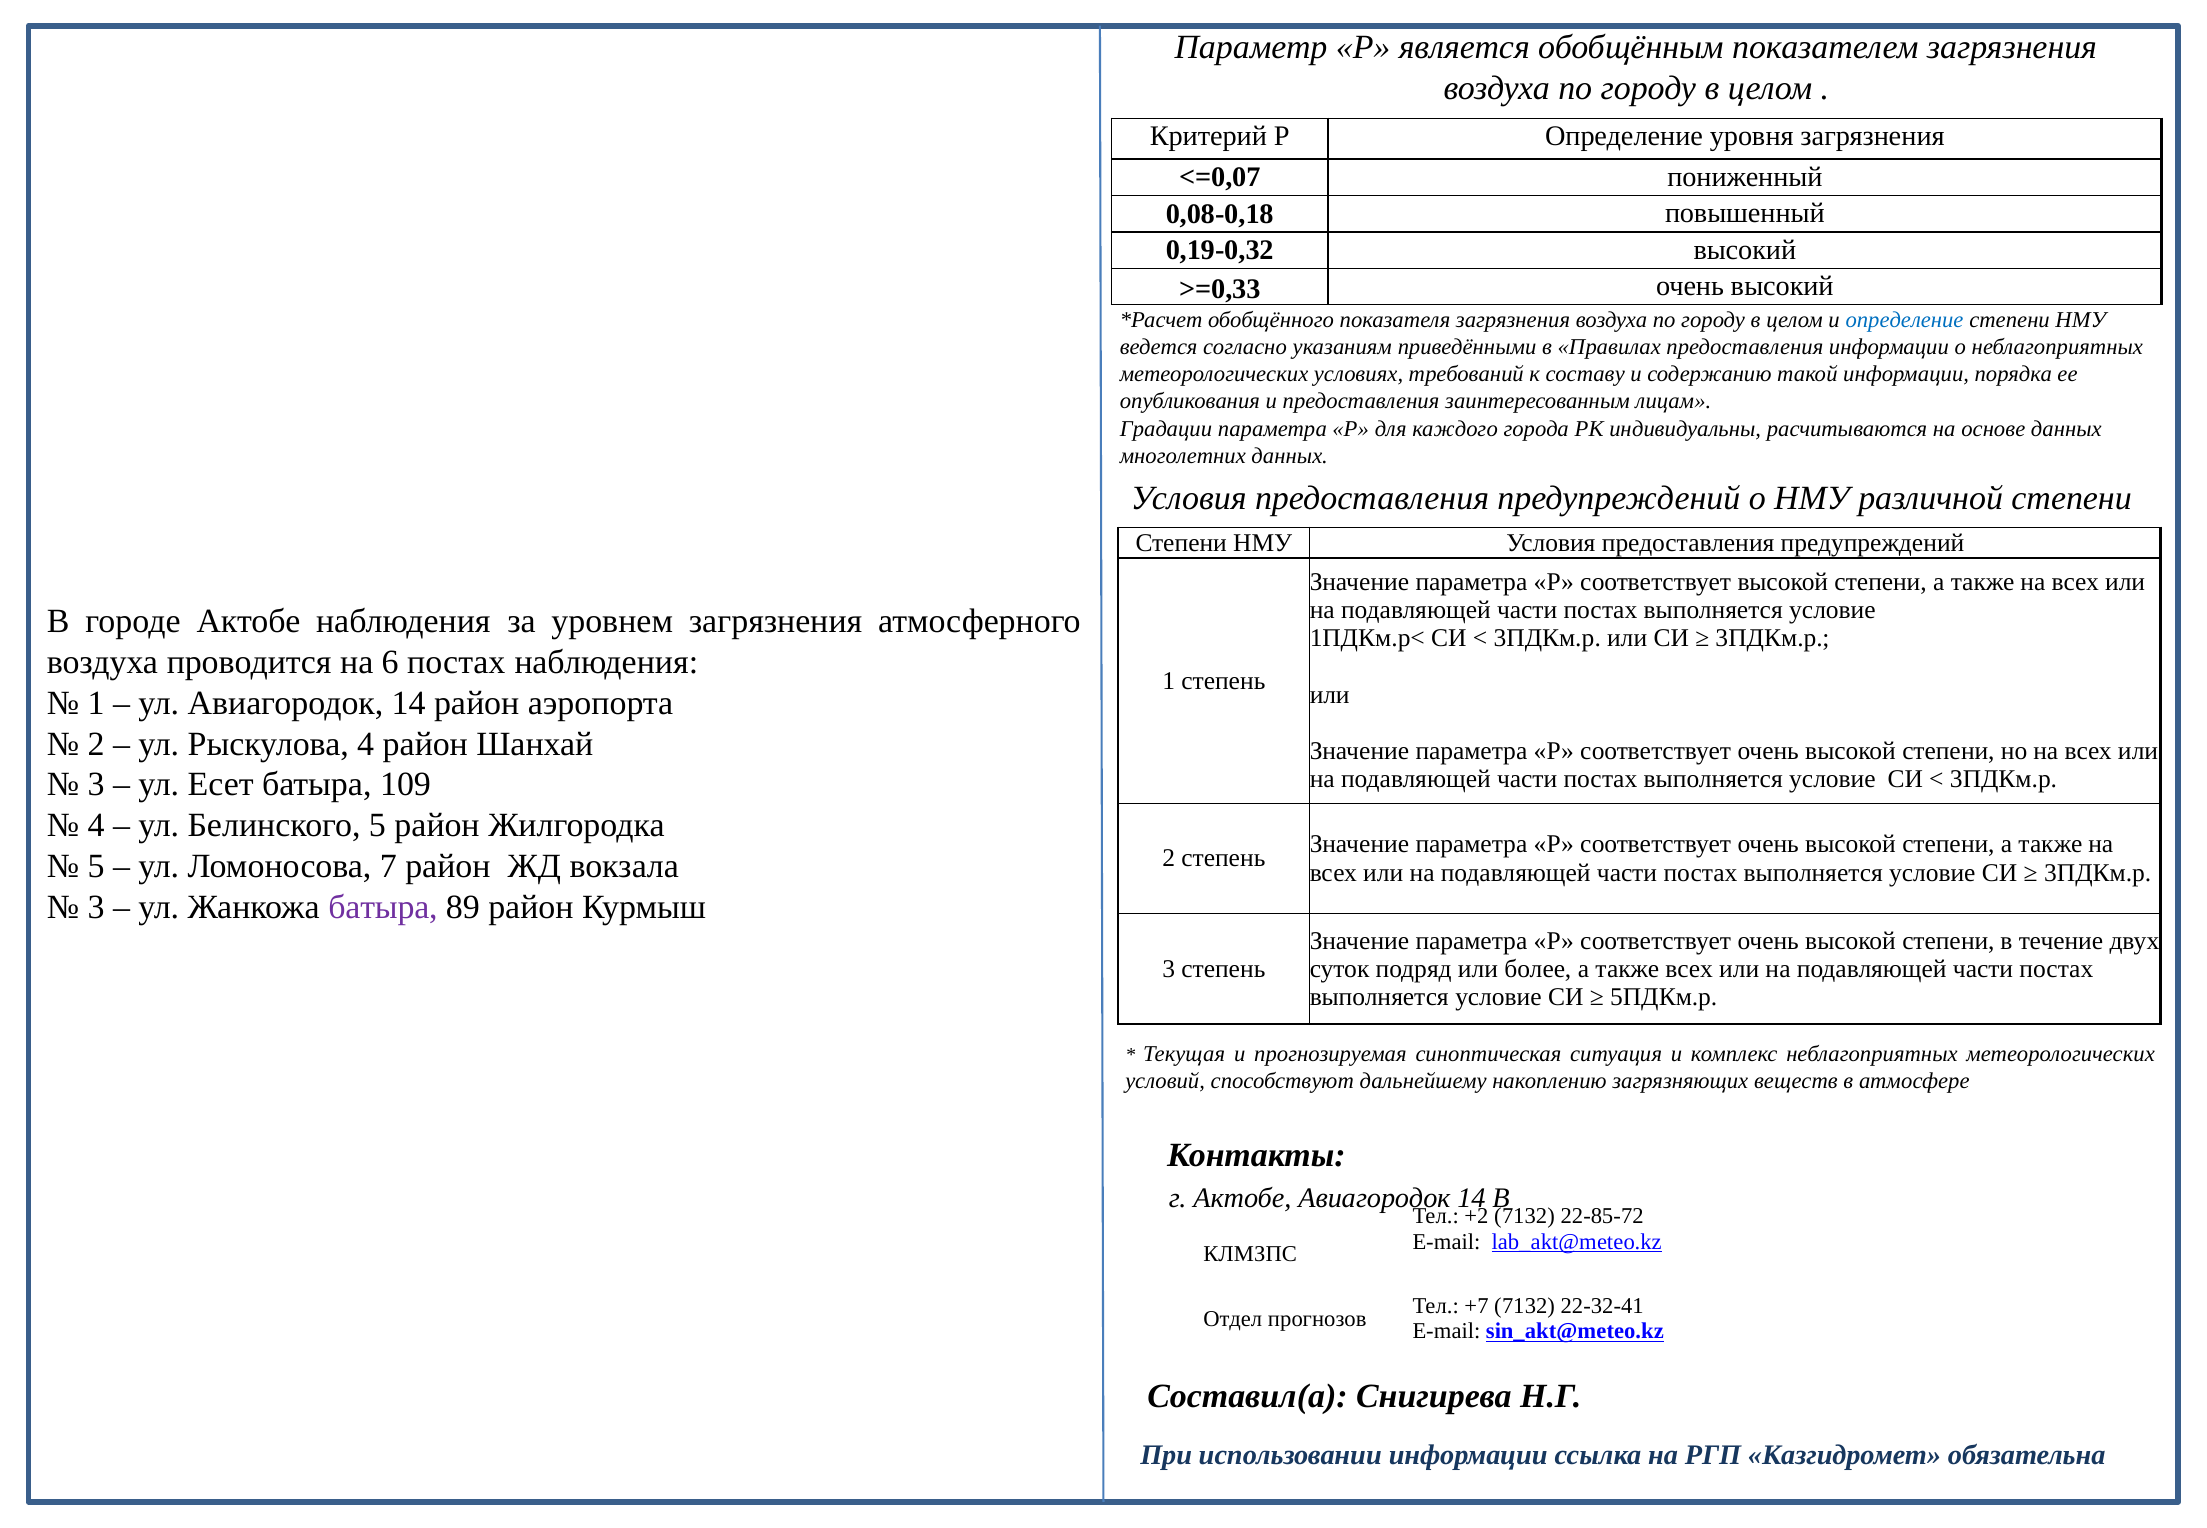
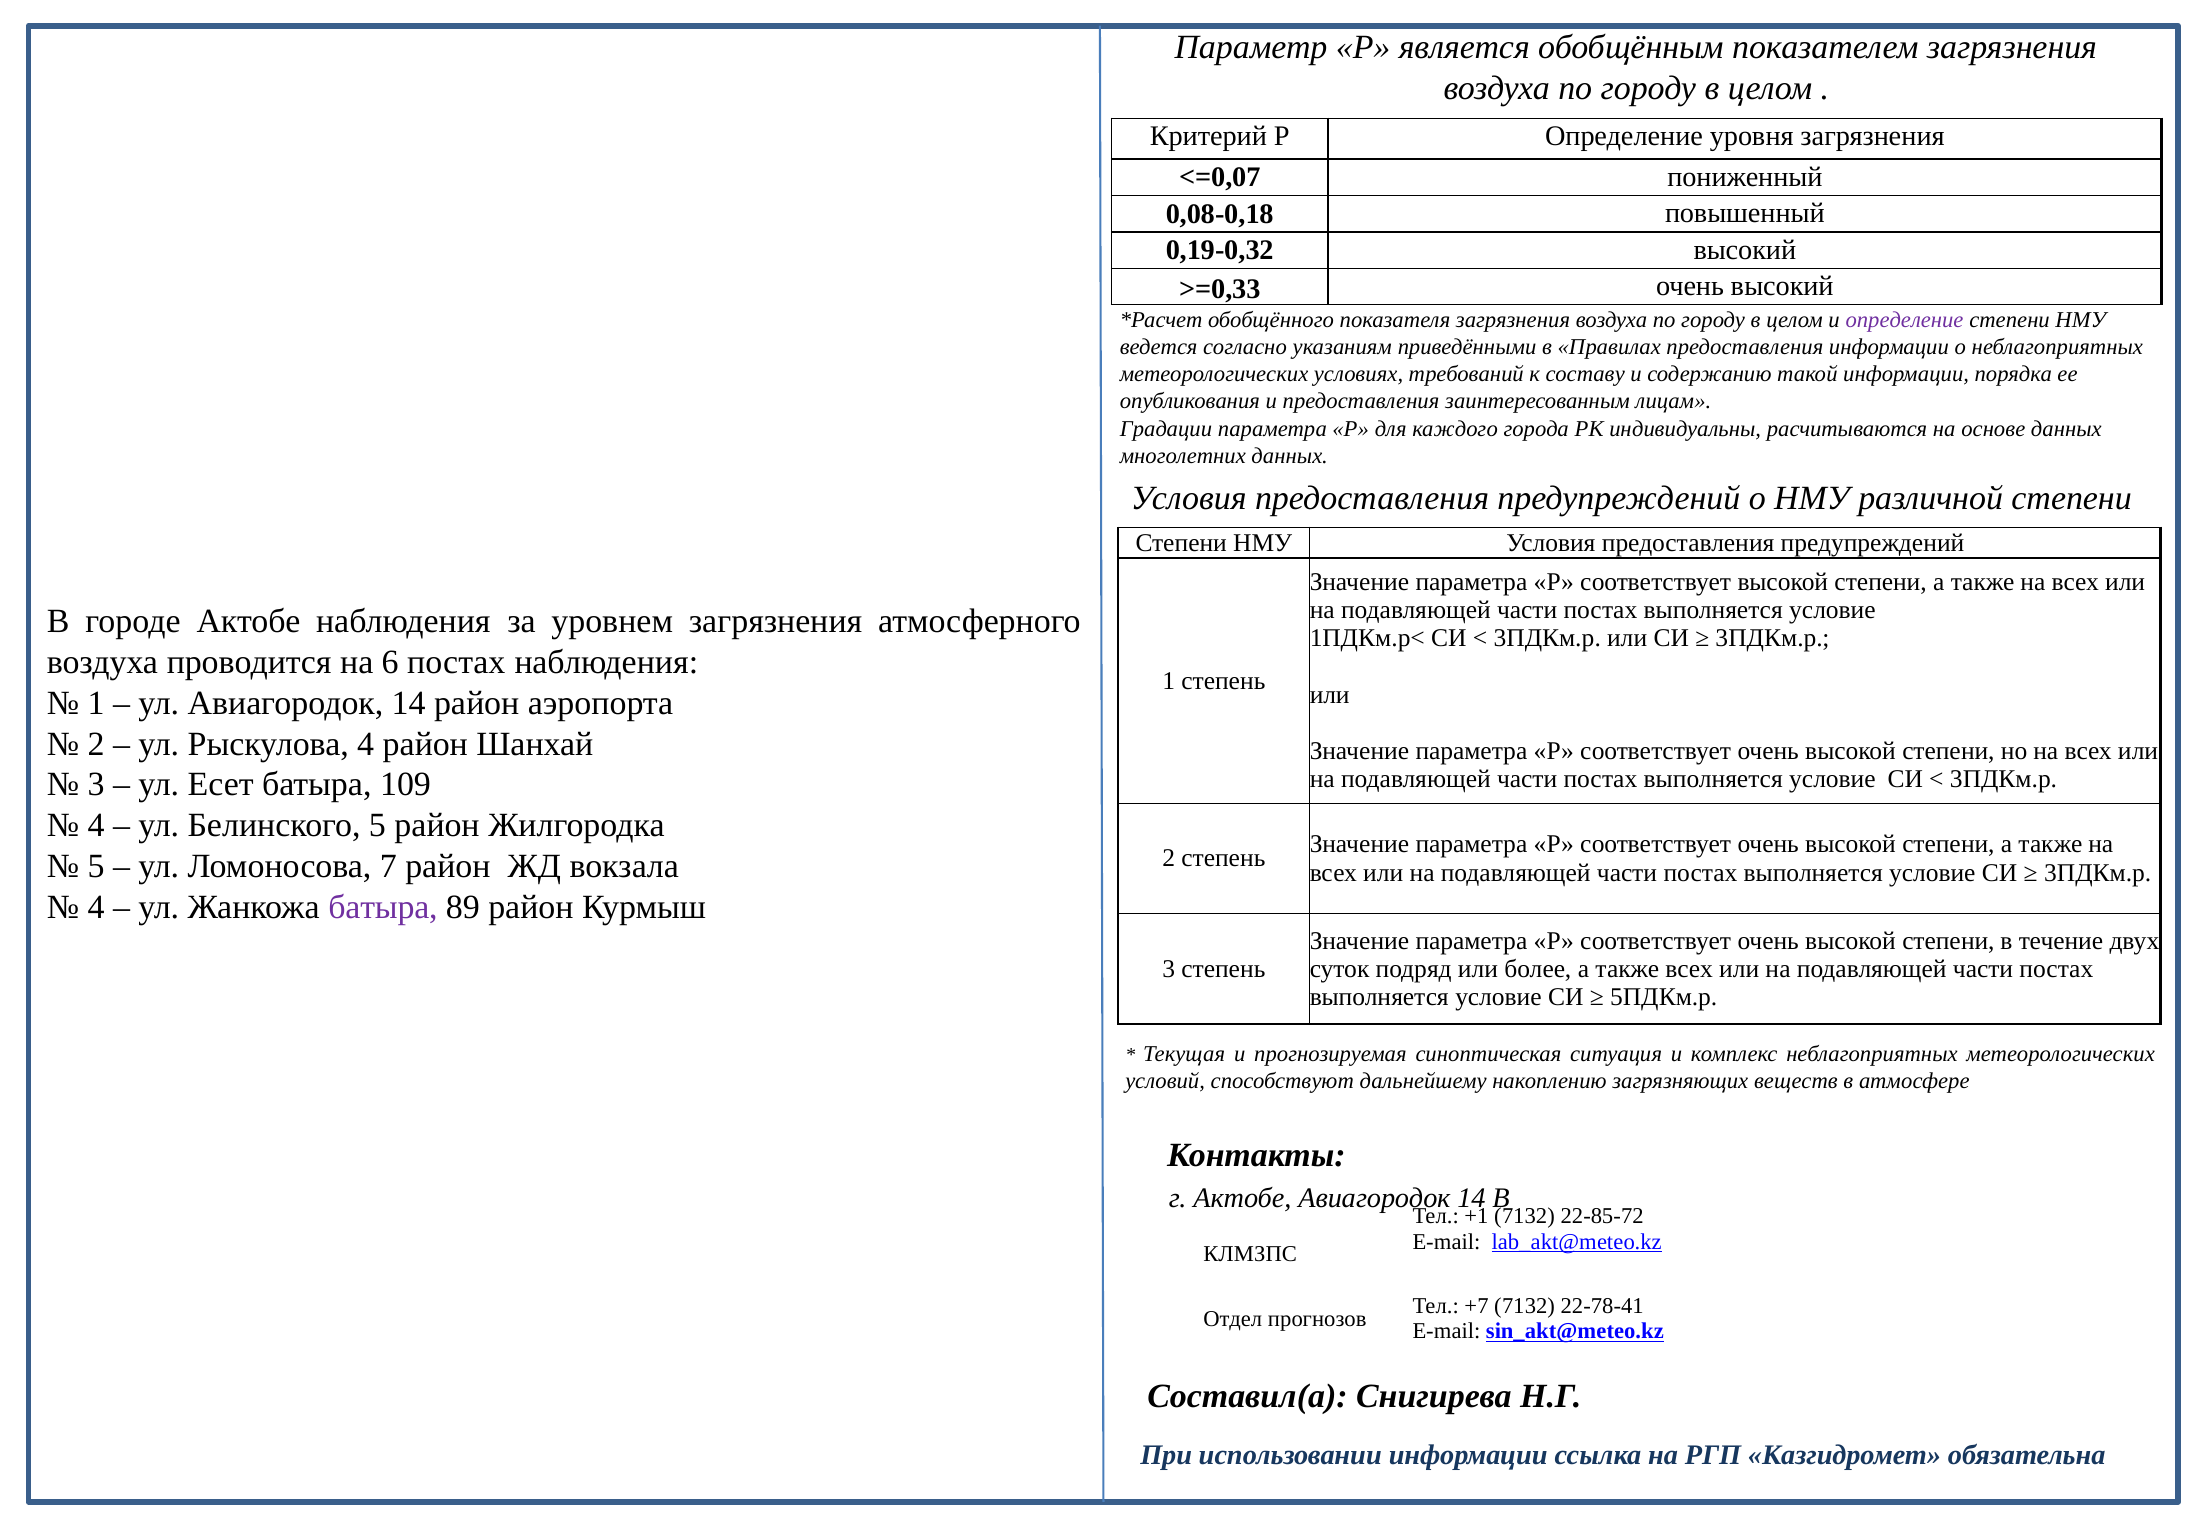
определение colour: blue -> purple (1905, 320)
3: 3 -> 4 (96, 907)
+2: +2 -> +1 (1476, 1216)
22-32-41: 22-32-41 -> 22-78-41 (1602, 1306)
